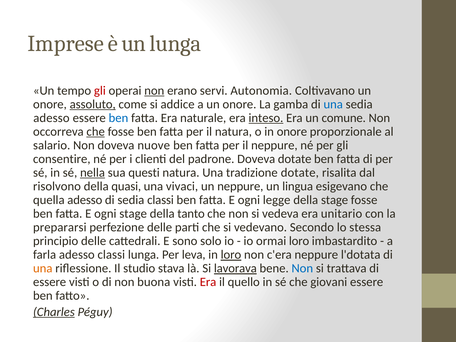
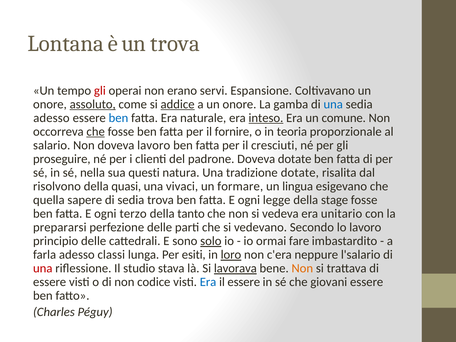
Imprese: Imprese -> Lontana (66, 44)
un lunga: lunga -> trova (175, 44)
non underline: present -> none (154, 91)
Autonomia: Autonomia -> Espansione (261, 91)
addice underline: none -> present (178, 104)
il natura: natura -> fornire (233, 132)
in onore: onore -> teoria (292, 132)
doveva nuove: nuove -> lavoro (154, 145)
il neppure: neppure -> cresciuti (274, 145)
consentire: consentire -> proseguire (62, 159)
nella underline: present -> none (93, 173)
un neppure: neppure -> formare (240, 186)
quella adesso: adesso -> sapere (85, 200)
sedia classi: classi -> trova (160, 200)
ogni stage: stage -> terzo (133, 214)
lo stessa: stessa -> lavoro (365, 227)
solo underline: none -> present (211, 241)
ormai loro: loro -> fare (299, 241)
leva: leva -> esiti (194, 255)
l'dotata: l'dotata -> l'salario (361, 255)
una colour: orange -> red (43, 268)
Non colour: blue -> orange (302, 268)
buona: buona -> codice (154, 282)
Era colour: red -> blue (208, 282)
il quello: quello -> essere (244, 282)
Charles underline: present -> none (54, 312)
